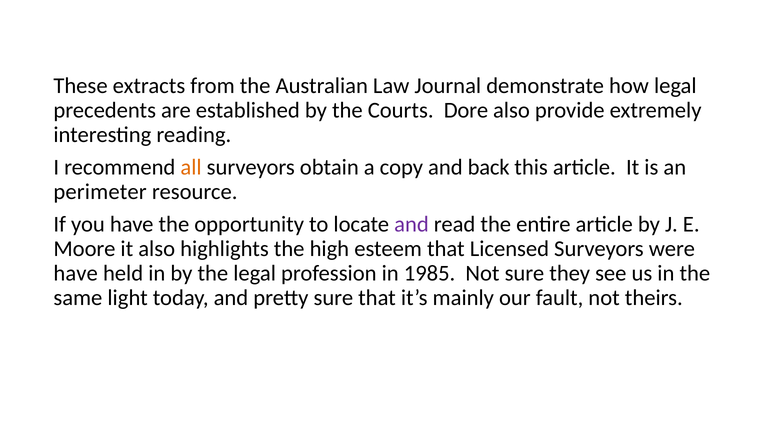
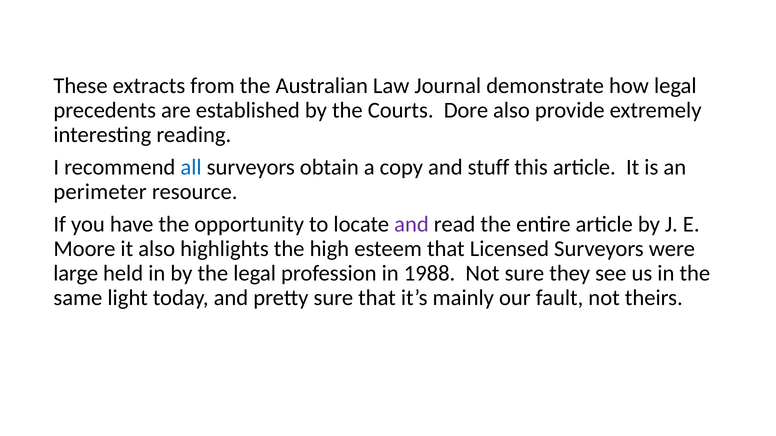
all colour: orange -> blue (191, 168)
back: back -> stuff (489, 168)
have: have -> large (76, 273)
1985: 1985 -> 1988 (430, 273)
